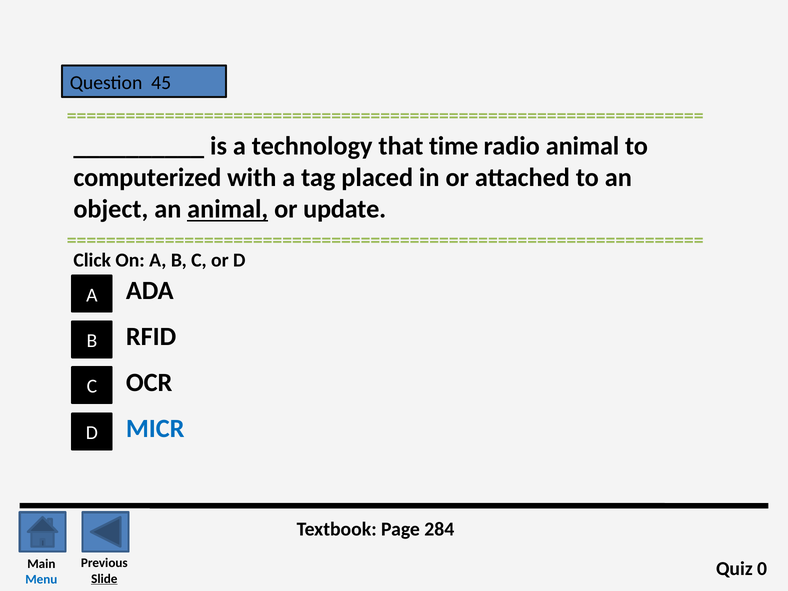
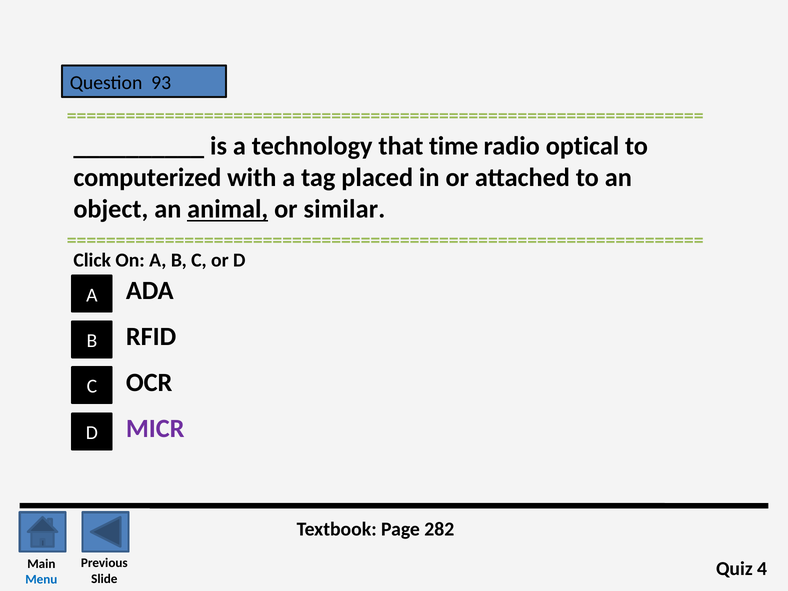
45: 45 -> 93 (161, 83)
radio animal: animal -> optical (583, 146)
update: update -> similar (344, 209)
MICR colour: blue -> purple (155, 429)
284: 284 -> 282 (439, 529)
0: 0 -> 4 (762, 569)
Slide underline: present -> none (104, 579)
